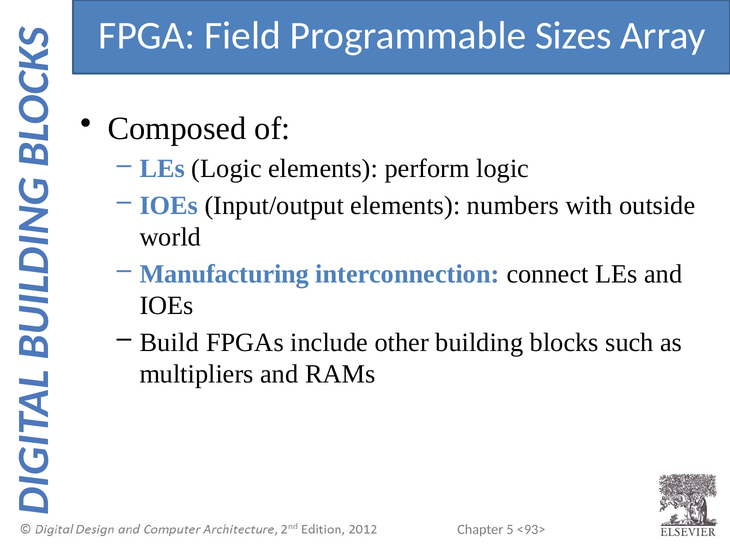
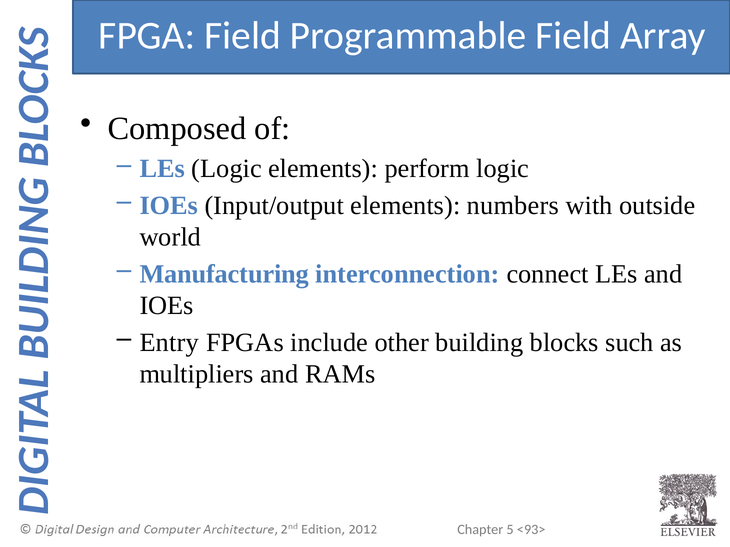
Programmable Sizes: Sizes -> Field (573, 36)
Build: Build -> Entry (169, 343)
